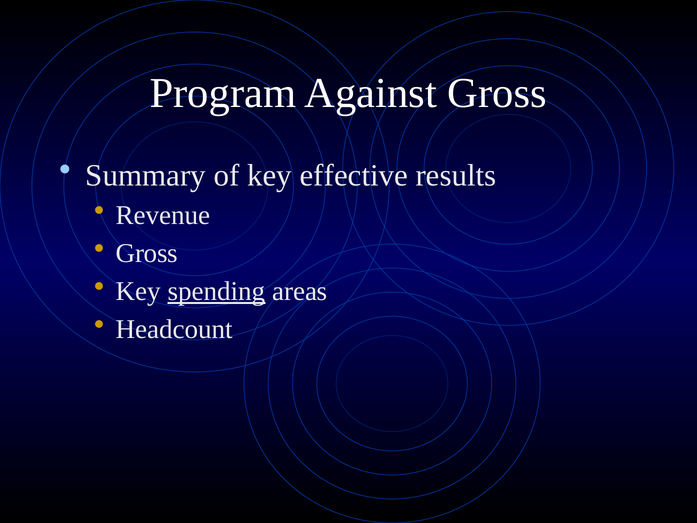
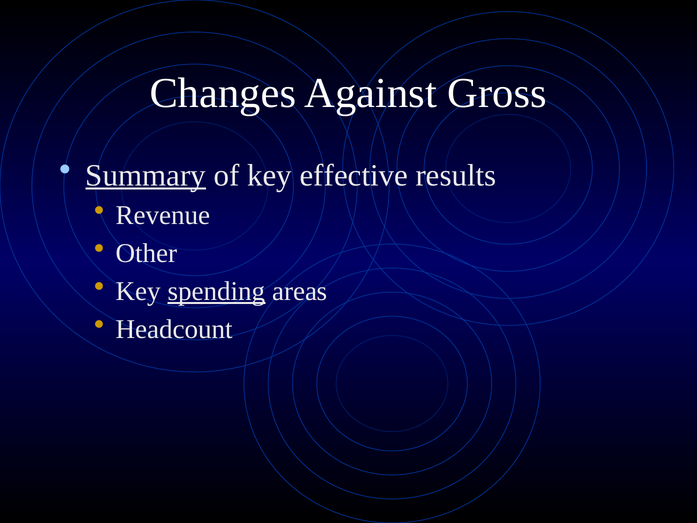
Program: Program -> Changes (223, 93)
Summary underline: none -> present (146, 175)
Gross: Gross -> Other (147, 253)
